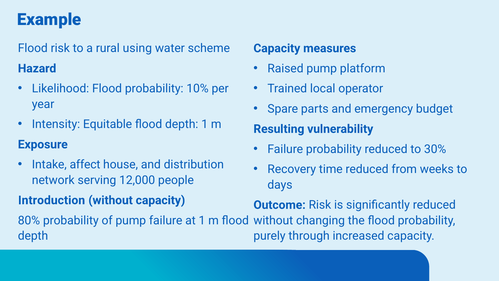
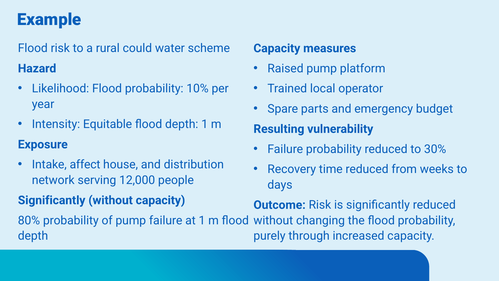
using: using -> could (137, 48)
Introduction: Introduction -> Significantly (52, 200)
